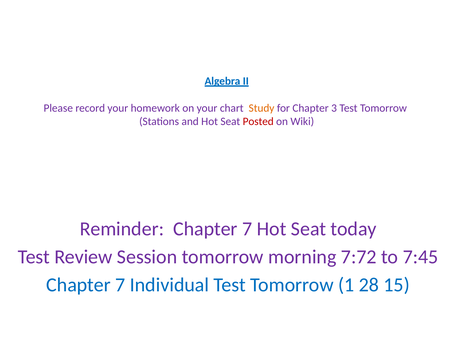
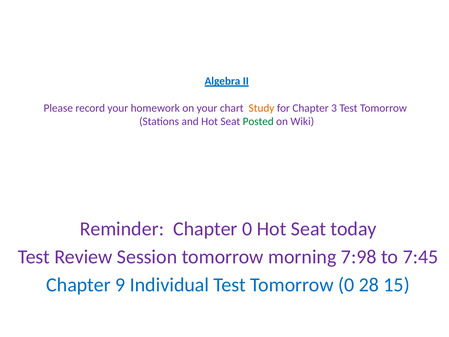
Posted colour: red -> green (258, 121)
Reminder Chapter 7: 7 -> 0 (247, 229)
7:72: 7:72 -> 7:98 (359, 257)
7: 7 -> 9 (120, 285)
Tomorrow 1: 1 -> 0 (346, 285)
